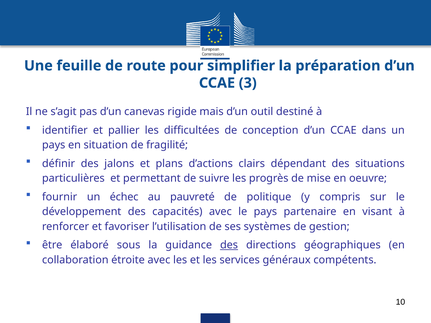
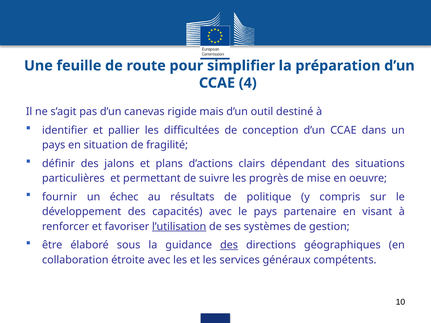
3: 3 -> 4 (248, 83)
pauvreté: pauvreté -> résultats (192, 197)
l’utilisation underline: none -> present (179, 227)
